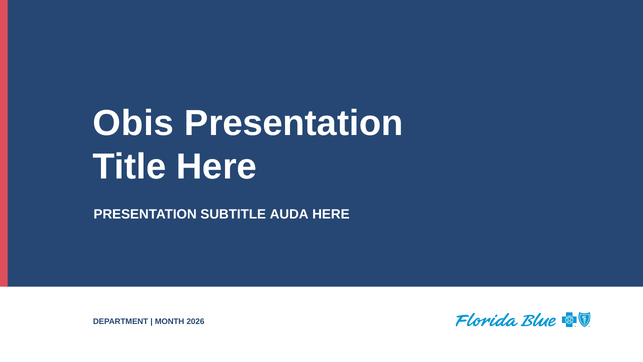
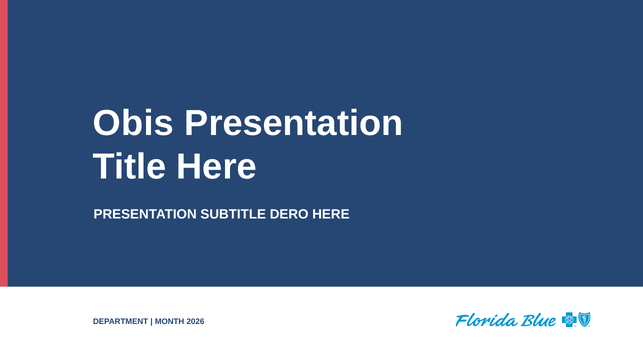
AUDA: AUDA -> DERO (289, 214)
